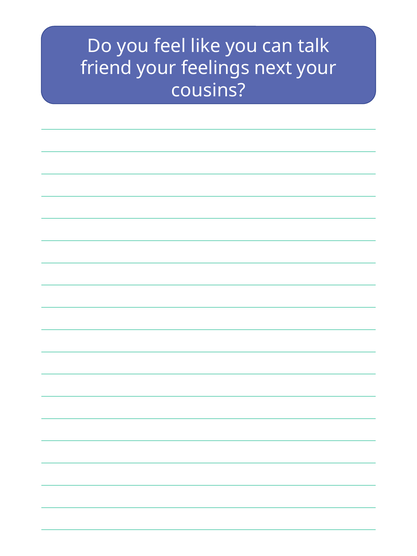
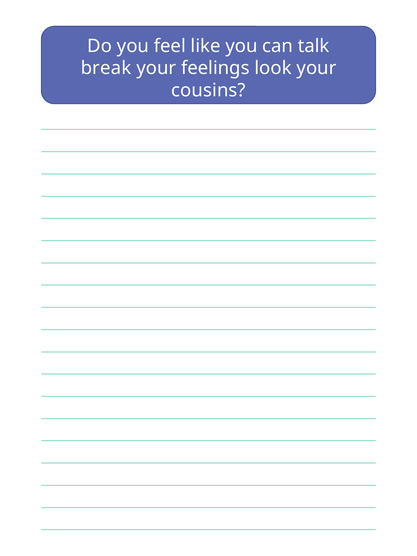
friend: friend -> break (106, 68)
next: next -> look (273, 68)
